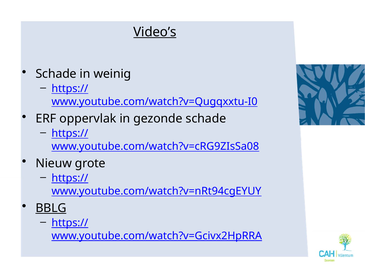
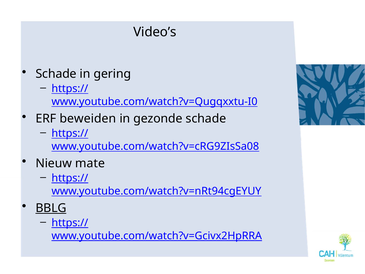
Video’s underline: present -> none (155, 32)
weinig: weinig -> gering (112, 74)
oppervlak: oppervlak -> beweiden (88, 119)
grote: grote -> mate (90, 163)
